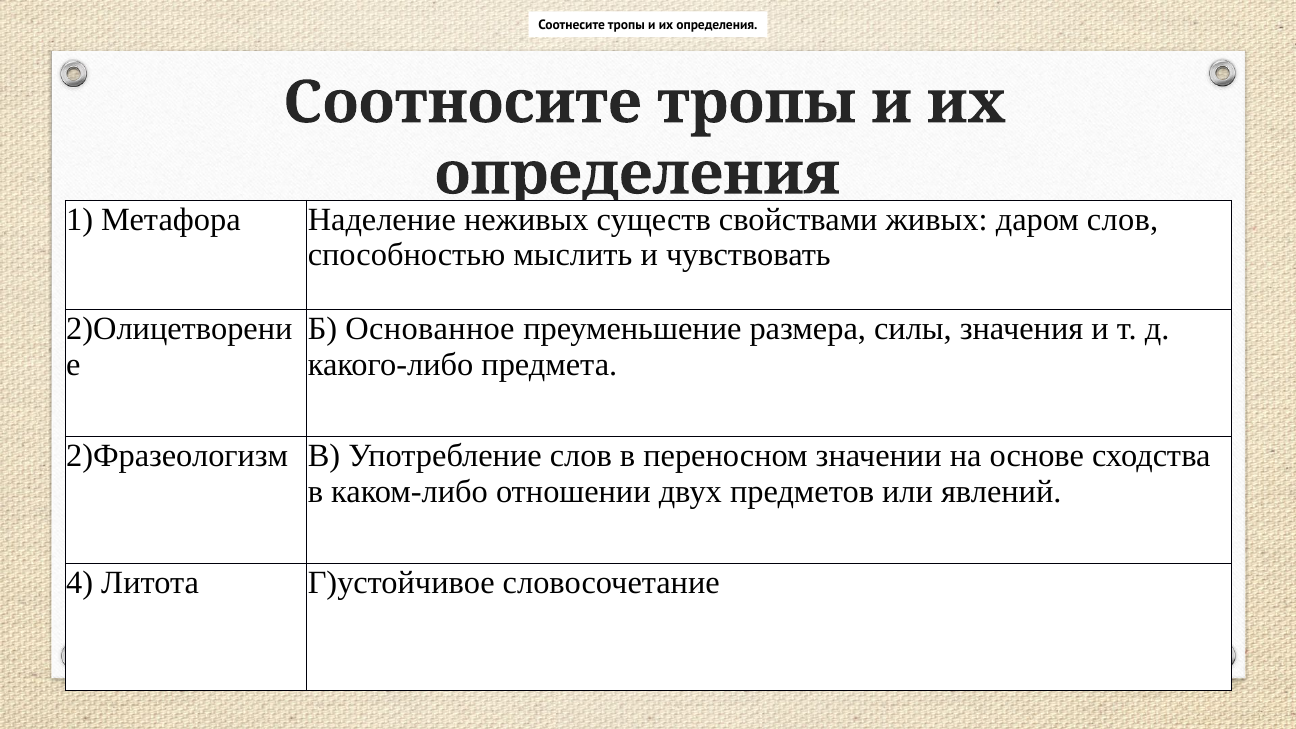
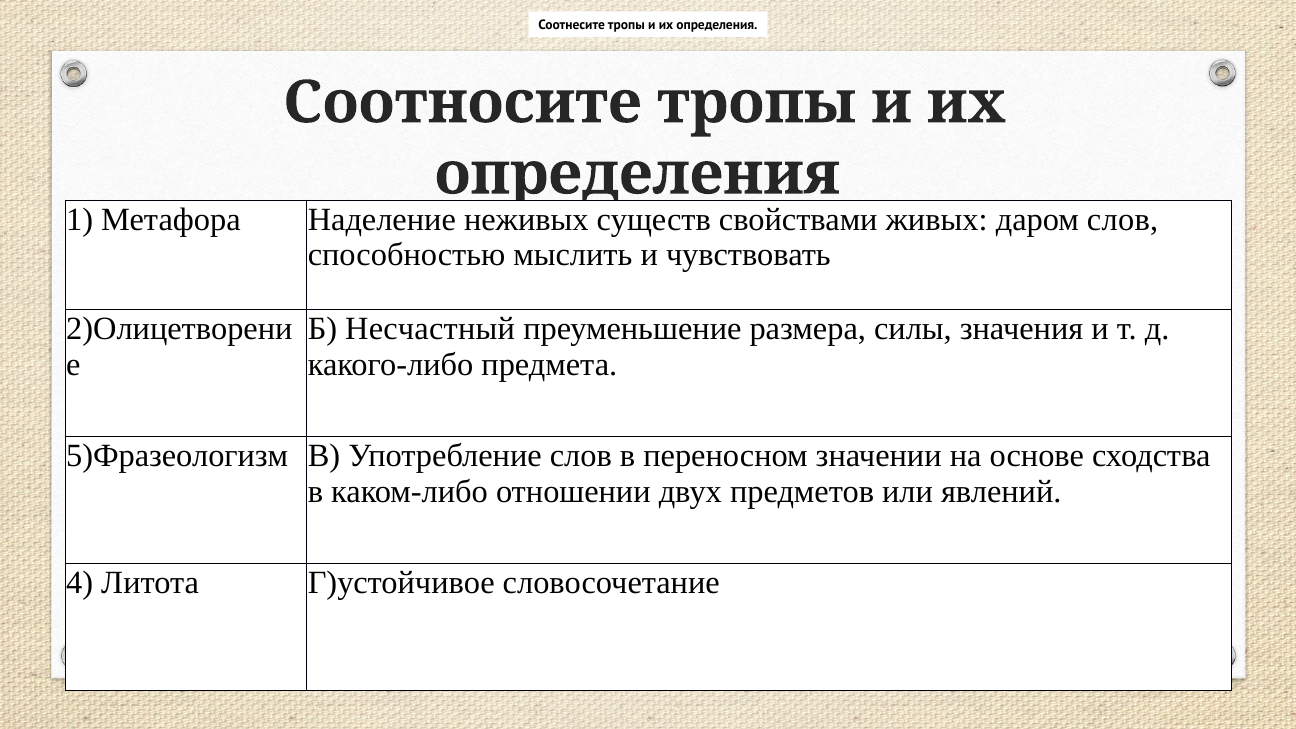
Основанное: Основанное -> Несчастный (430, 329)
2)Фразеологизм: 2)Фразеологизм -> 5)Фразеологизм (177, 456)
